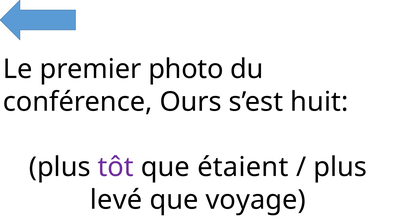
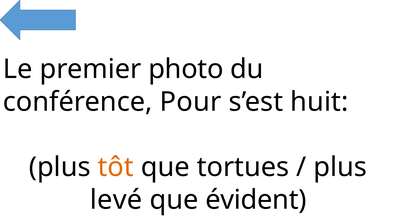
Ours: Ours -> Pour (190, 102)
tôt colour: purple -> orange (116, 167)
étaient: étaient -> tortues (243, 167)
voyage: voyage -> évident (256, 200)
